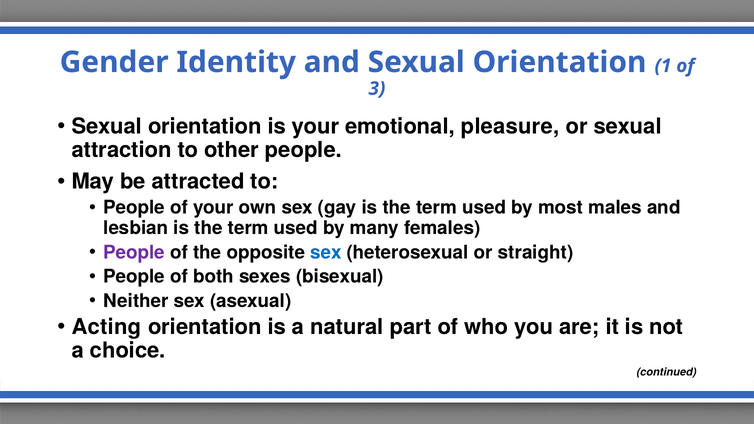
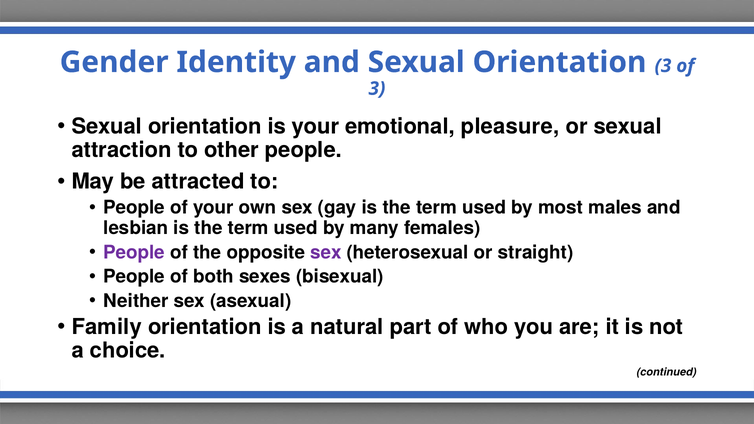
Orientation 1: 1 -> 3 (663, 66)
sex colour: blue -> purple (326, 252)
Acting: Acting -> Family (107, 327)
